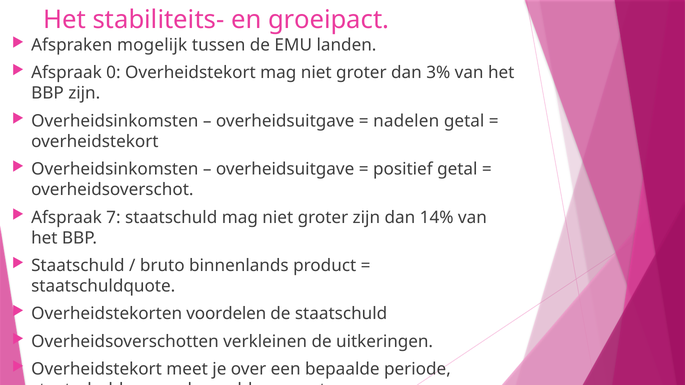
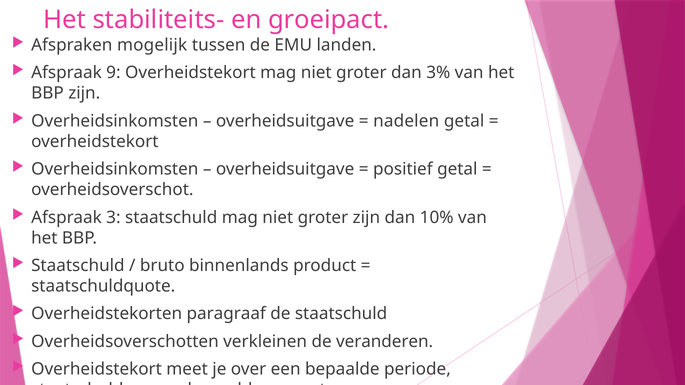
0: 0 -> 9 (113, 73)
7: 7 -> 3 (113, 218)
14%: 14% -> 10% (437, 218)
voordelen: voordelen -> paragraaf (226, 314)
uitkeringen: uitkeringen -> veranderen (385, 342)
